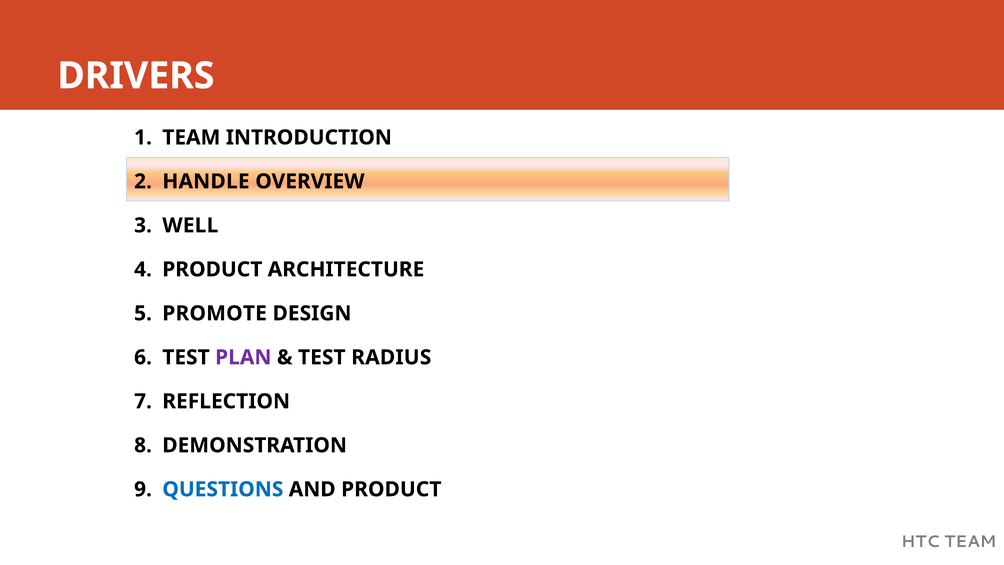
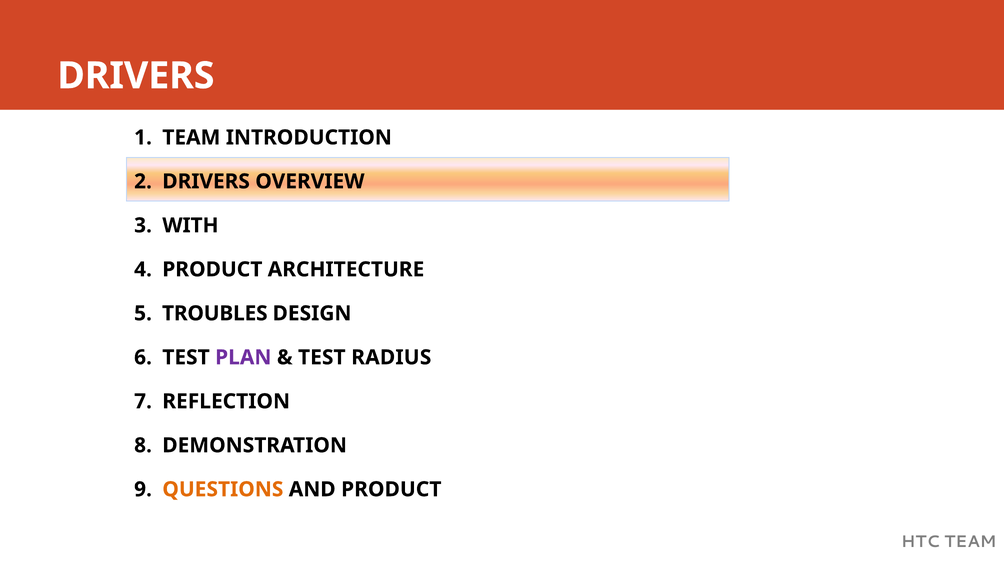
HANDLE: HANDLE -> DRIVERS (206, 181)
WELL: WELL -> WITH (190, 225)
PROMOTE: PROMOTE -> TROUBLES (215, 313)
QUESTIONS colour: blue -> orange (223, 489)
